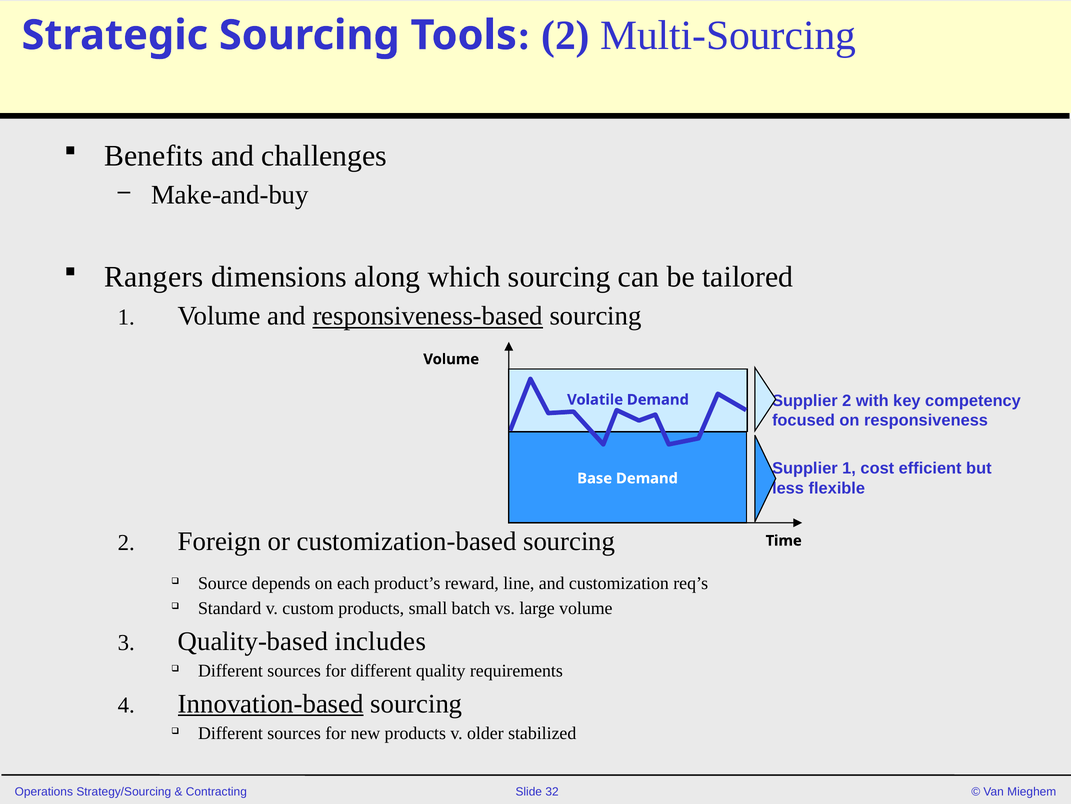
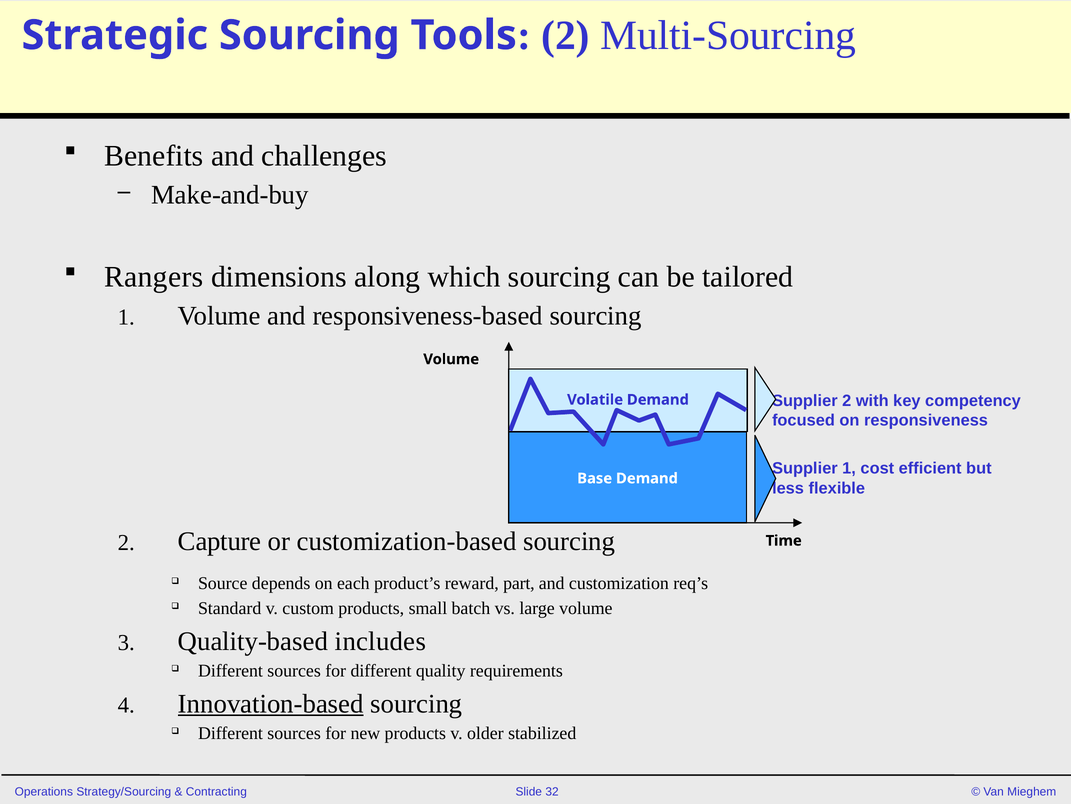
responsiveness-based underline: present -> none (428, 316)
Foreign: Foreign -> Capture (220, 541)
line: line -> part (519, 583)
